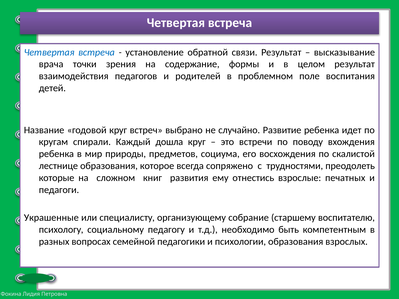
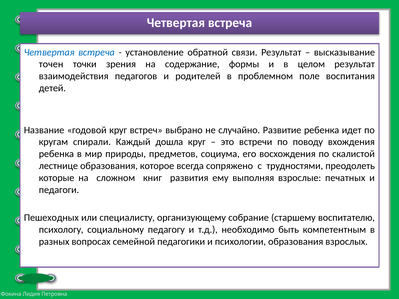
врача: врача -> точен (51, 64)
отнестись: отнестись -> выполняя (253, 178)
Украшенные: Украшенные -> Пешеходных (51, 218)
